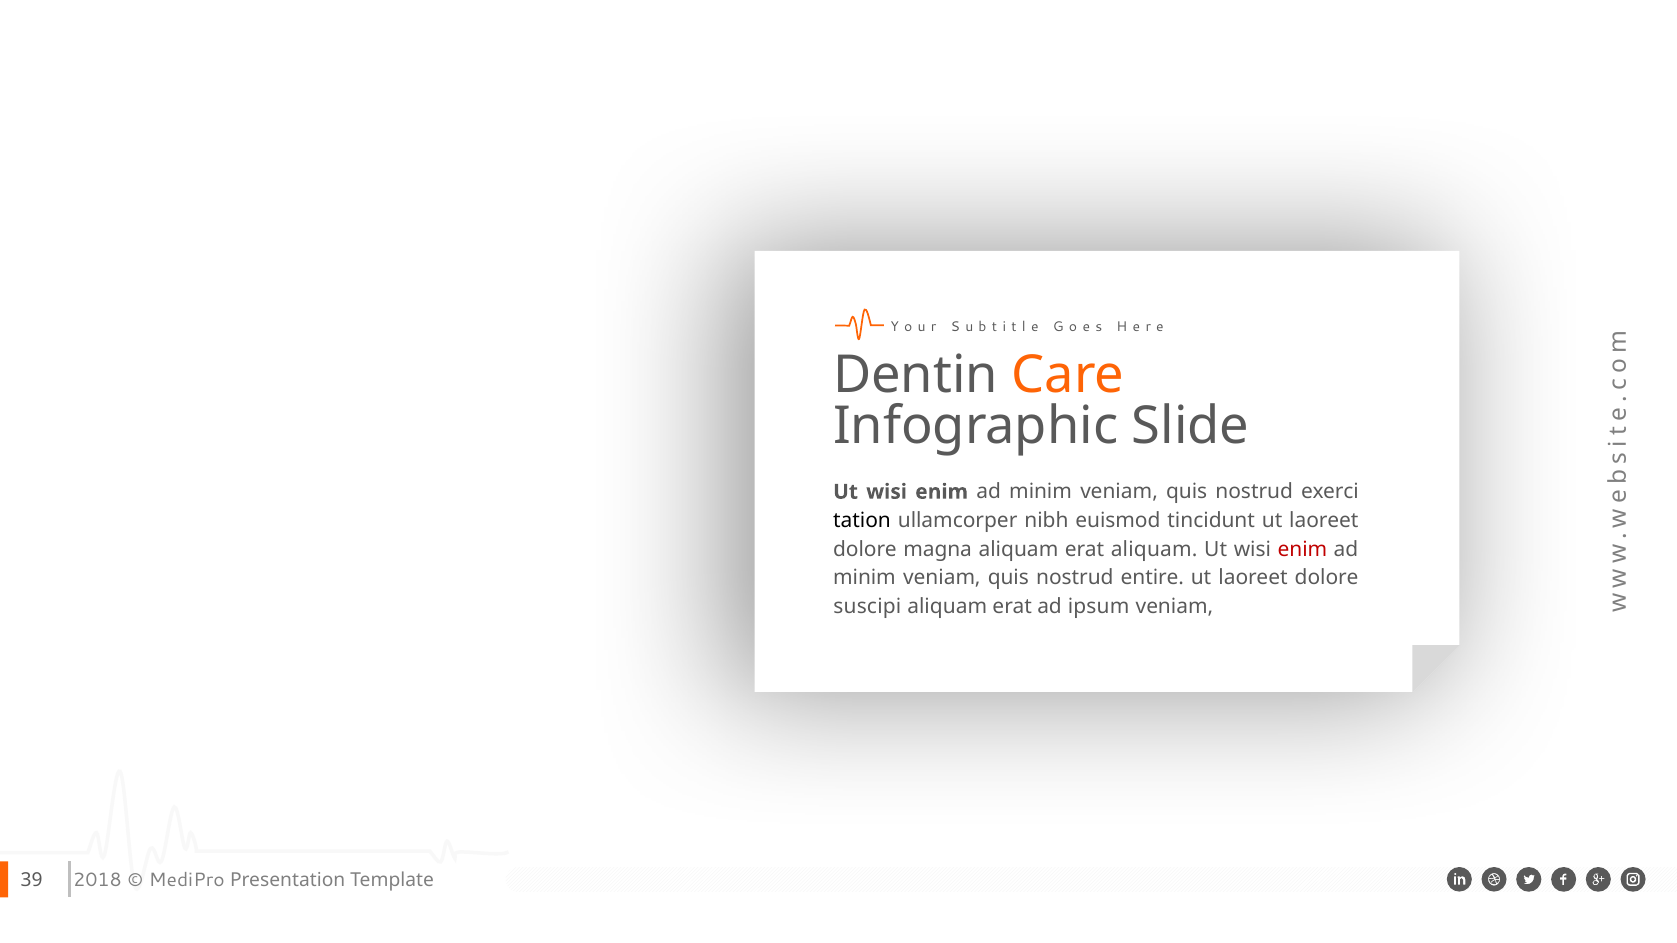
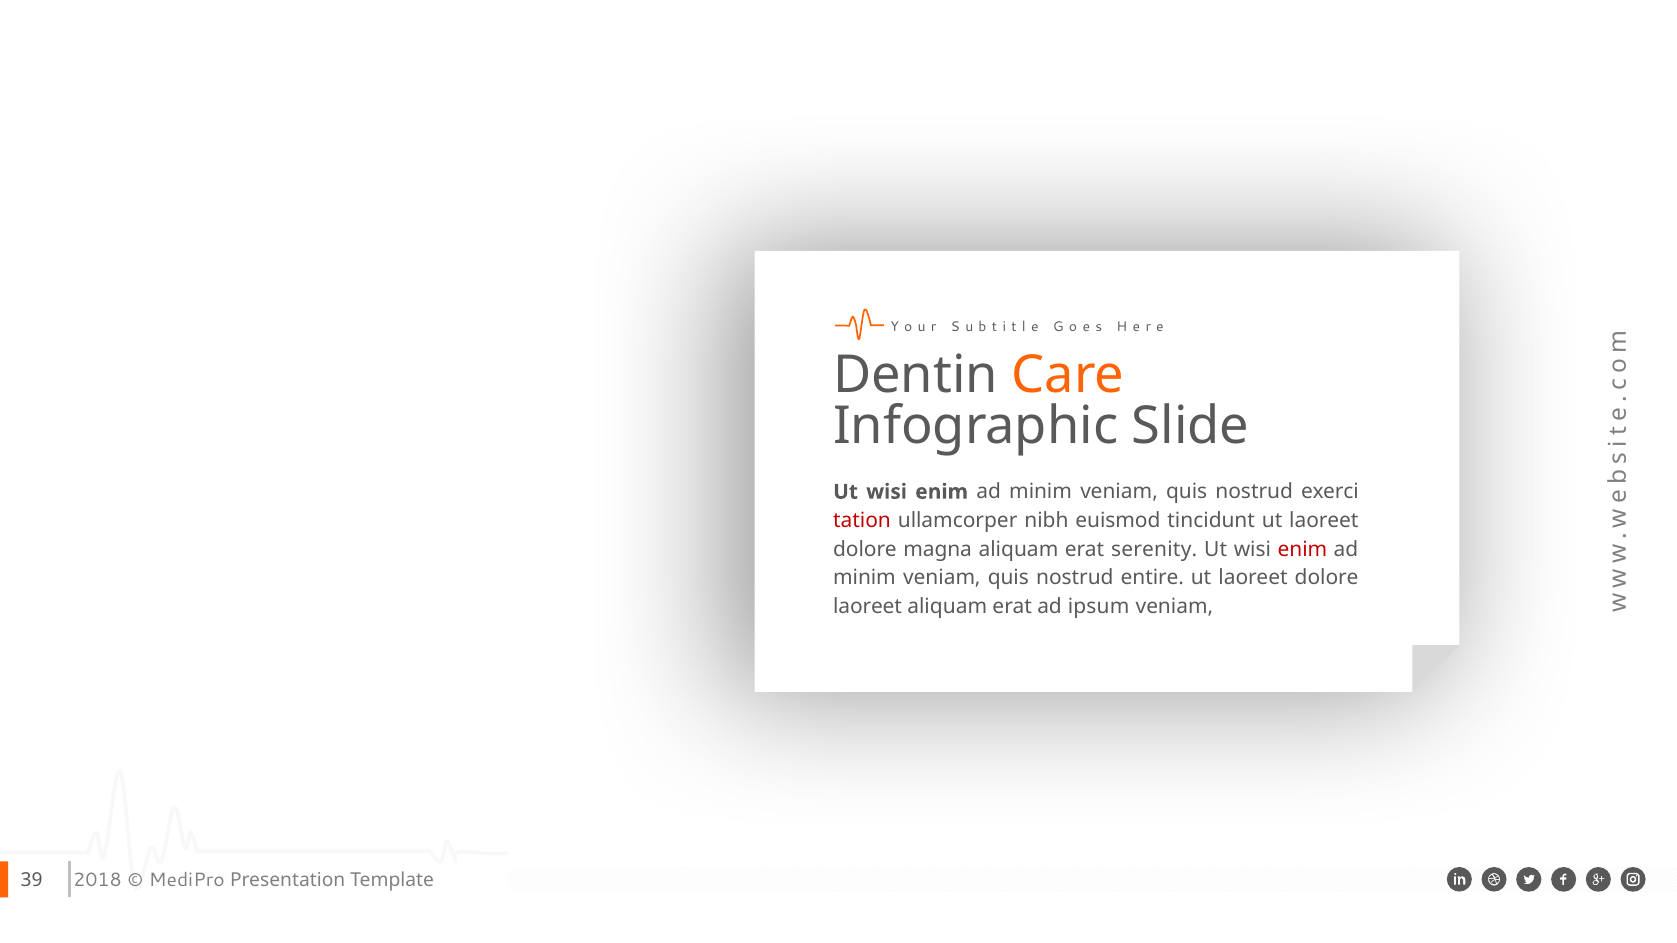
tation colour: black -> red (862, 521)
erat aliquam: aliquam -> serenity (1154, 549)
suscipi: suscipi -> laoreet (868, 607)
